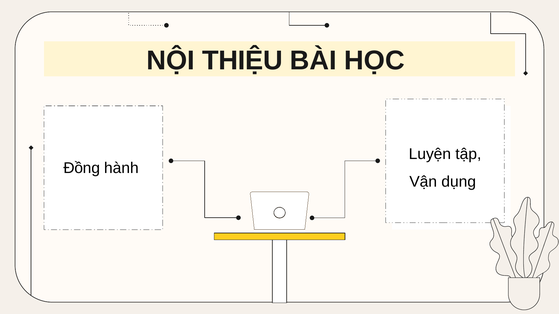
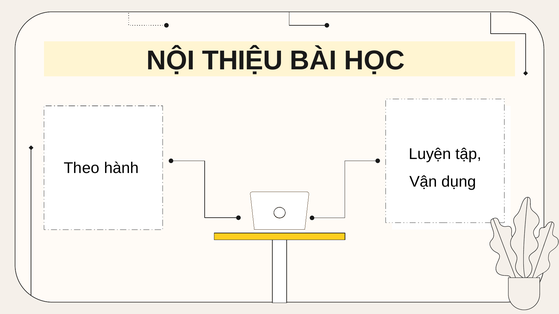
Đồng: Đồng -> Theo (82, 168)
